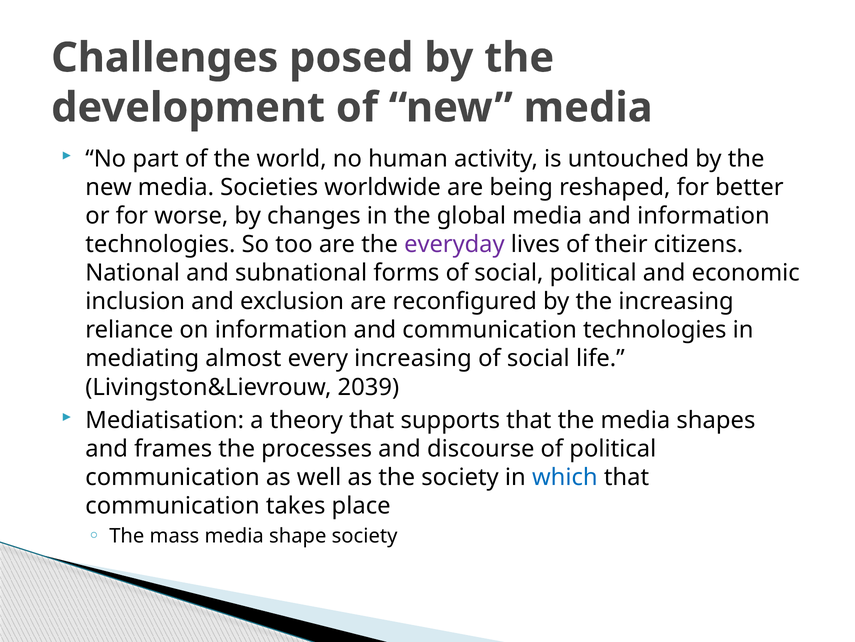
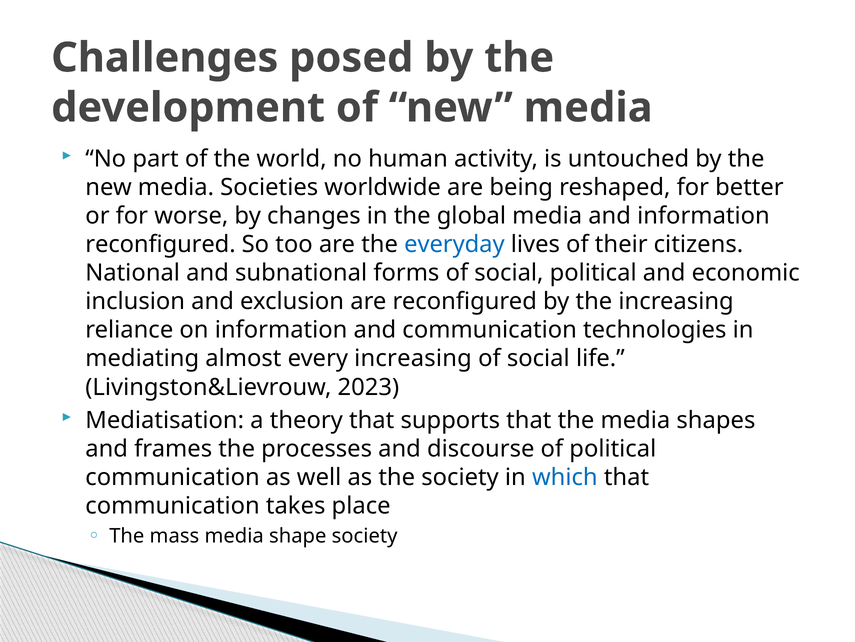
technologies: technologies -> reconfigured (160, 244)
everyday colour: purple -> blue (454, 244)
2039: 2039 -> 2023 (368, 387)
